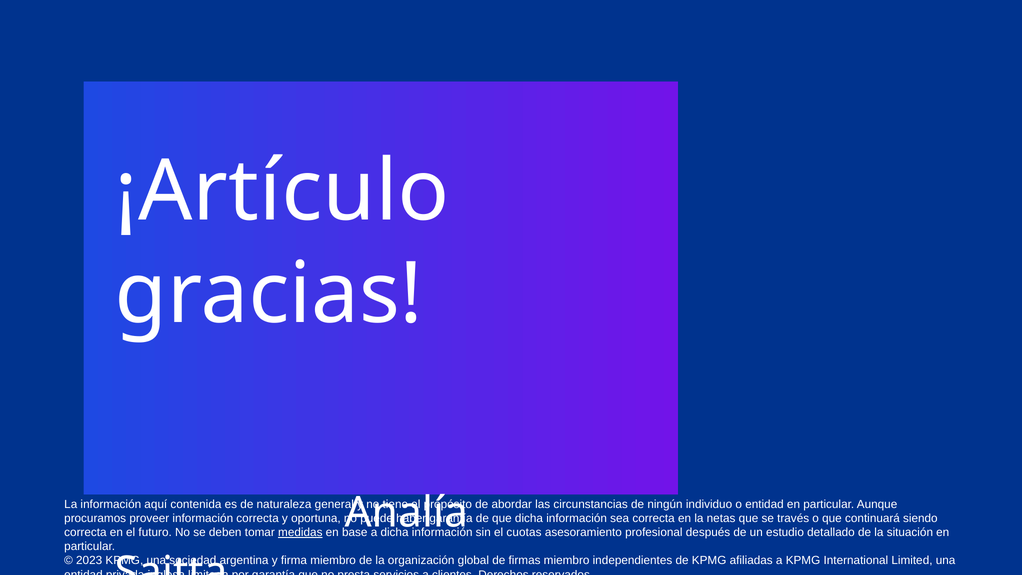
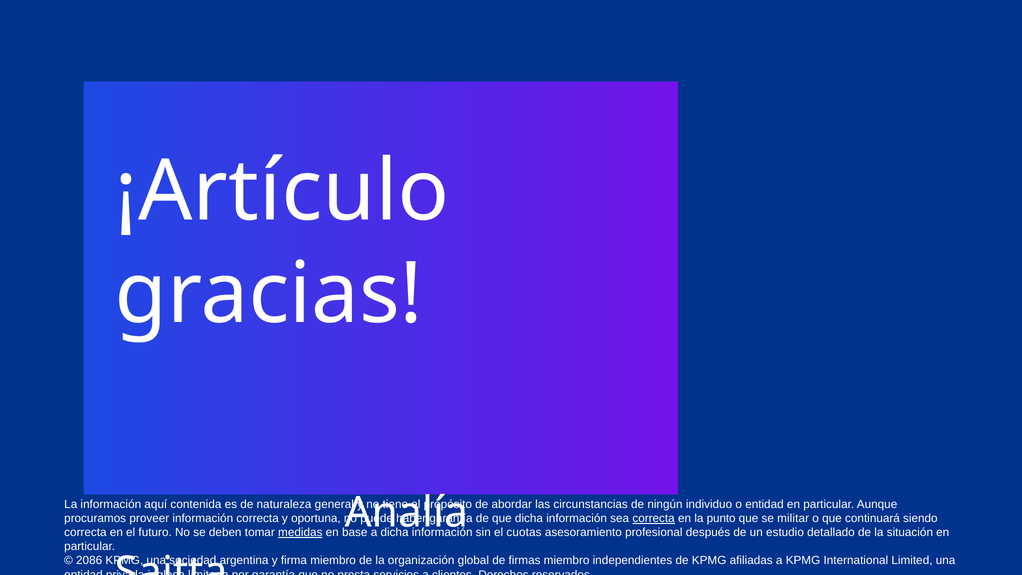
correcta underline: none -> present (654, 518)
netas: netas -> punto (721, 518)
través: través -> militar (793, 518)
2023: 2023 -> 2086 (89, 560)
